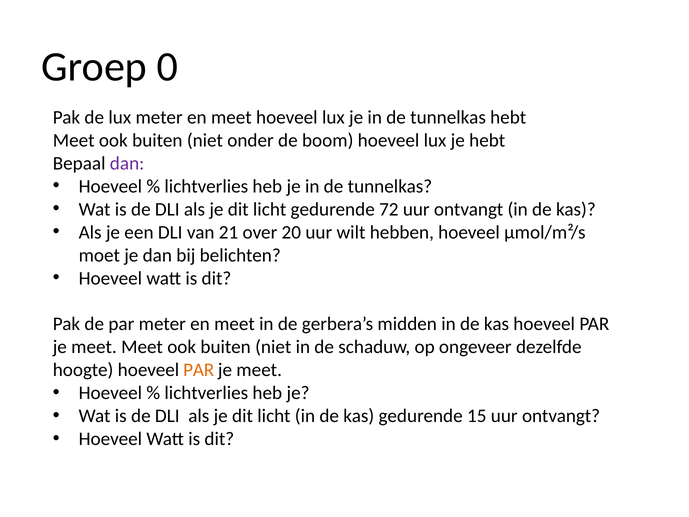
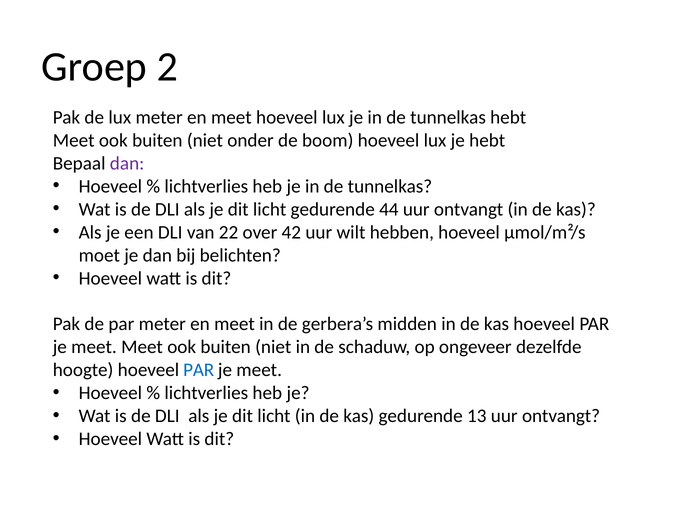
0: 0 -> 2 (167, 67)
72: 72 -> 44 (389, 209)
21: 21 -> 22 (229, 232)
20: 20 -> 42 (291, 232)
PAR colour: orange -> blue (199, 370)
15: 15 -> 13 (477, 416)
